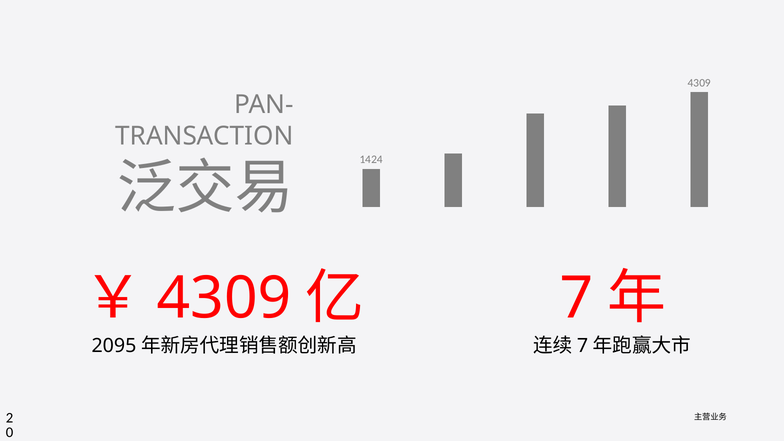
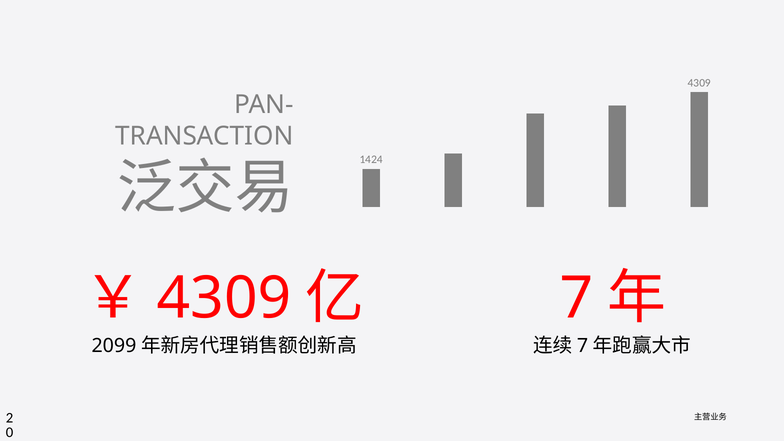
2095: 2095 -> 2099 (114, 346)
